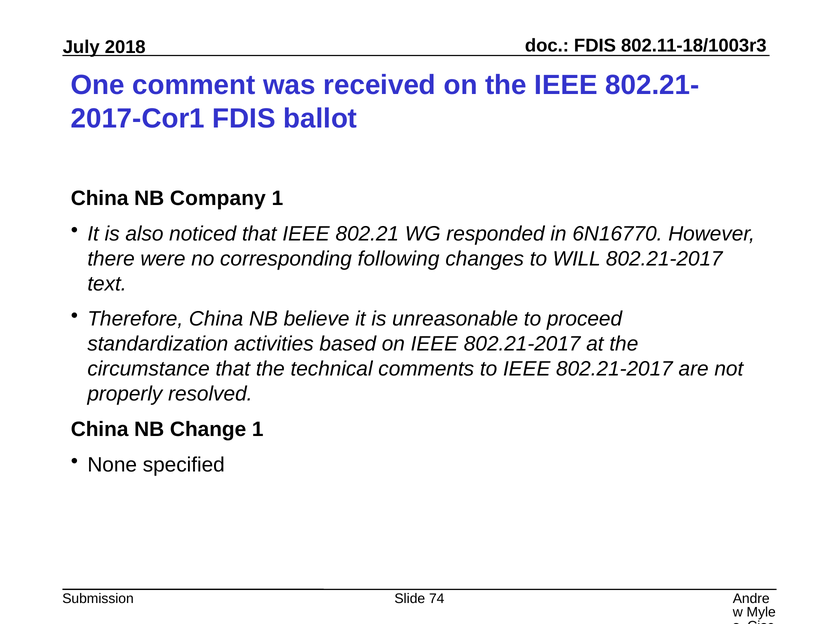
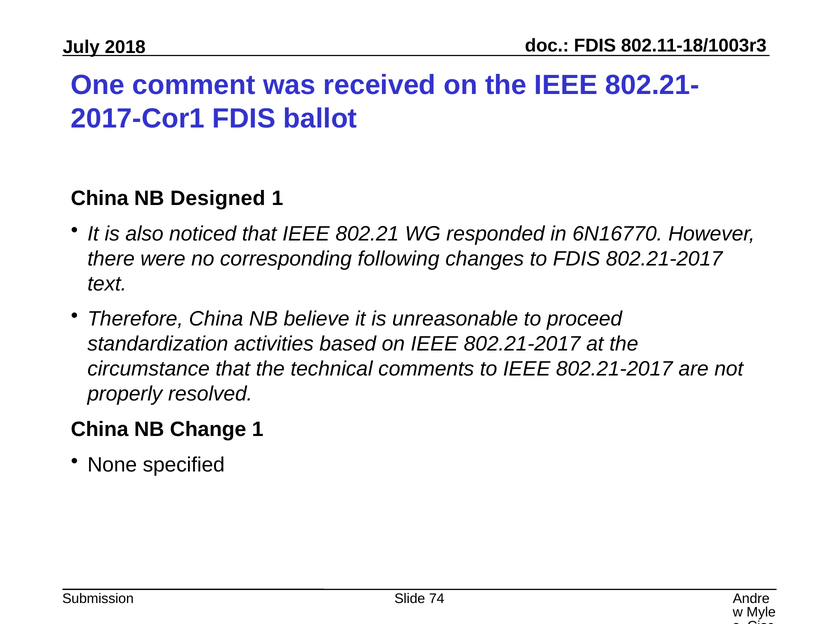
Company: Company -> Designed (218, 198)
to WILL: WILL -> FDIS (577, 259)
